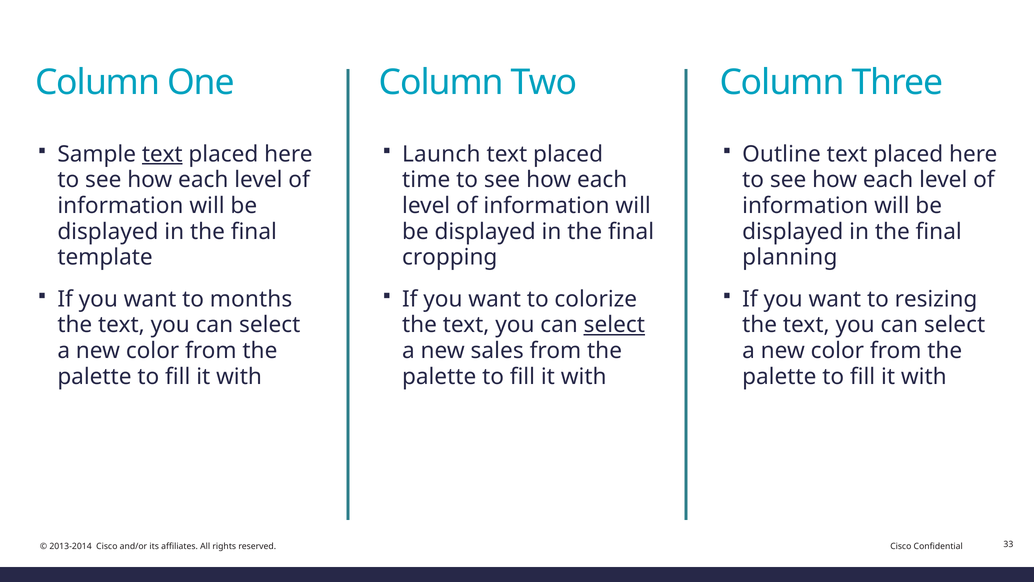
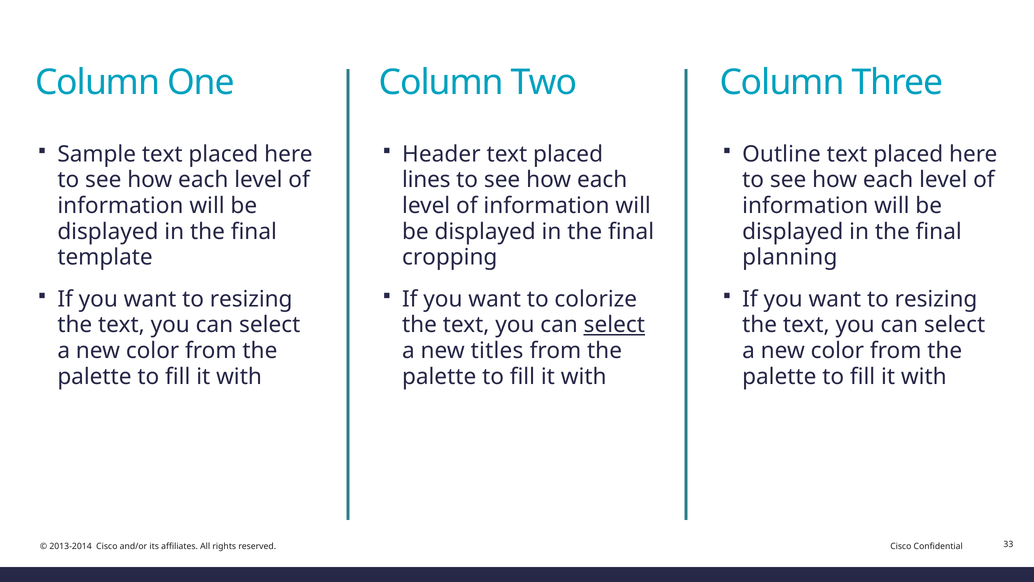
text underline: present -> none (162, 154)
Launch: Launch -> Header (441, 154)
time: time -> lines (426, 180)
months: months -> resizing (251, 299)
sales: sales -> titles (497, 351)
